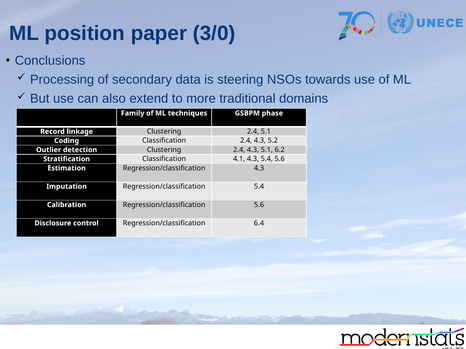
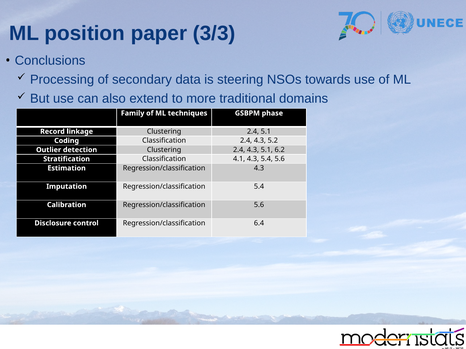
3/0: 3/0 -> 3/3 (214, 33)
